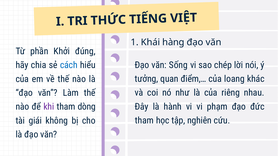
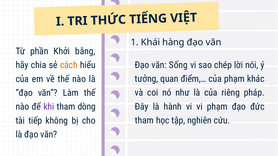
đúng: đúng -> bằng (85, 51)
cách colour: blue -> orange (69, 65)
của loang: loang -> phạm (234, 79)
nhau: nhau -> pháp (254, 93)
giái: giái -> tiếp (35, 121)
